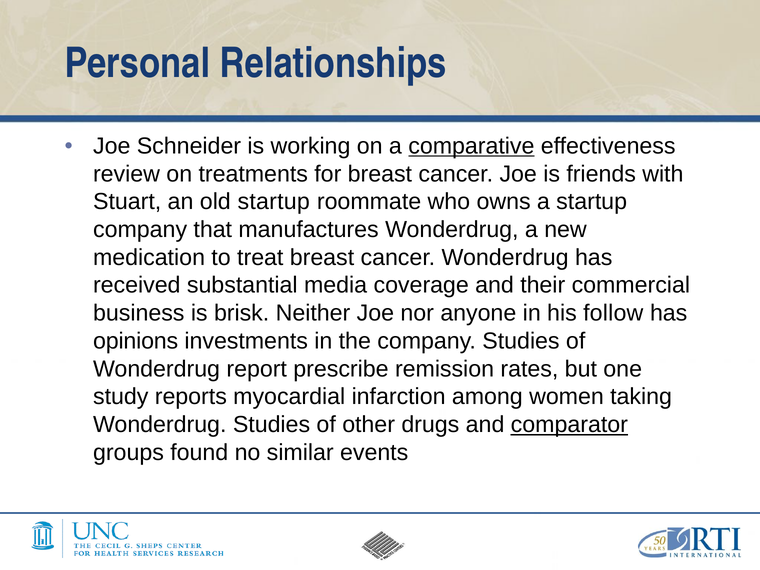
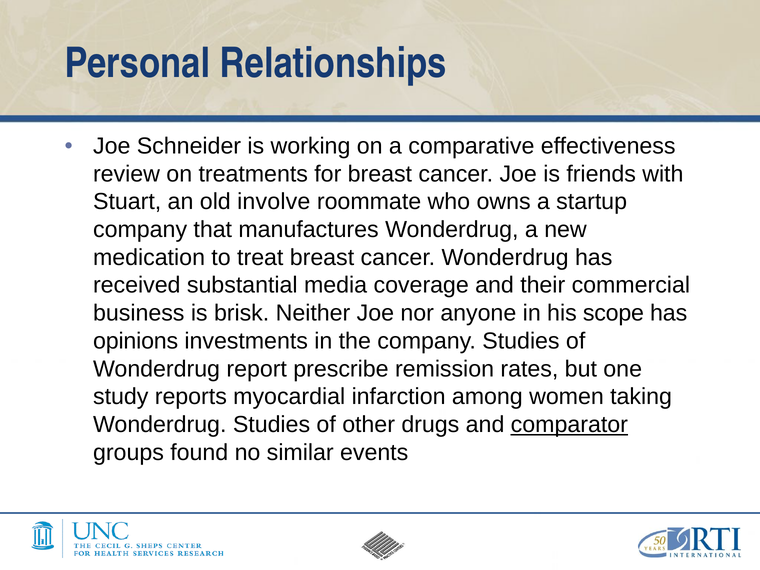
comparative underline: present -> none (471, 146)
old startup: startup -> involve (274, 202)
follow: follow -> scope (613, 313)
